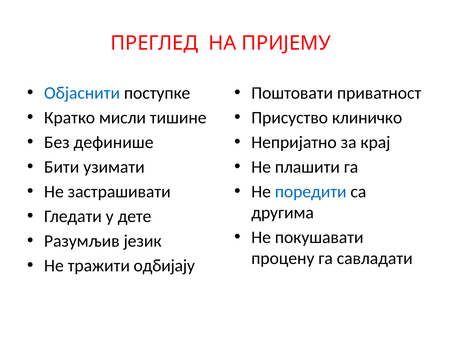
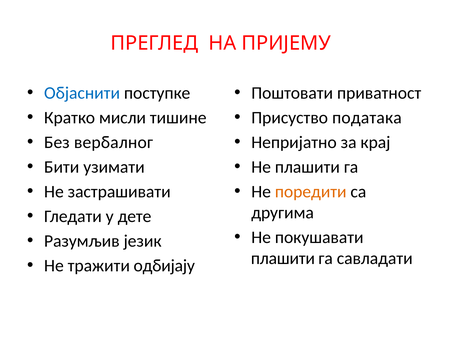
клиничко: клиничко -> података (367, 118)
дефинише: дефинише -> вербалног (113, 142)
поредити colour: blue -> orange (311, 192)
процену: процену -> плашити (283, 258)
